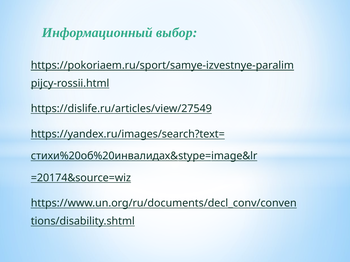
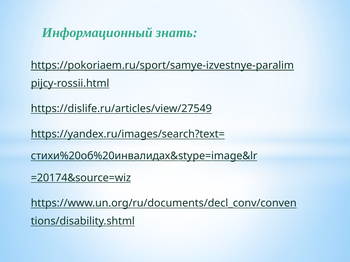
выбор: выбор -> знать (177, 33)
